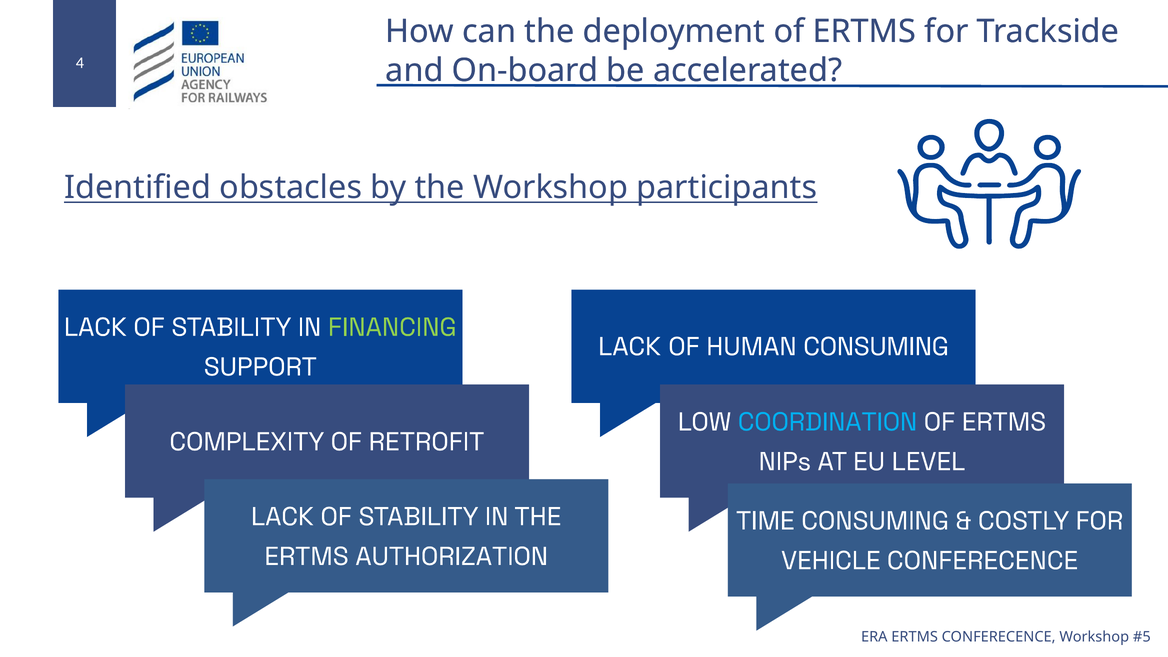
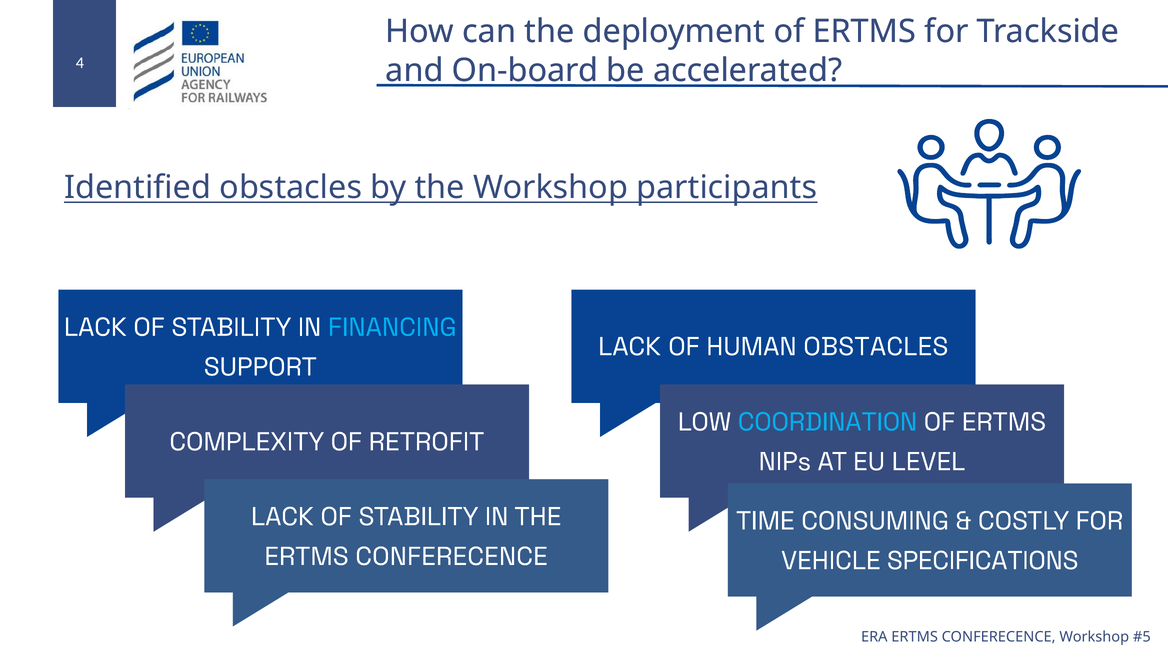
FINANCING colour: light green -> light blue (392, 327)
HUMAN CONSUMING: CONSUMING -> OBSTACLES (876, 347)
AUTHORIZATION: AUTHORIZATION -> CONFERECENCE (452, 556)
VEHICLE CONFERECENCE: CONFERECENCE -> SPECIFICATIONS (983, 561)
